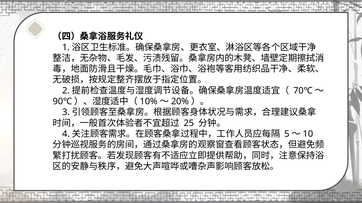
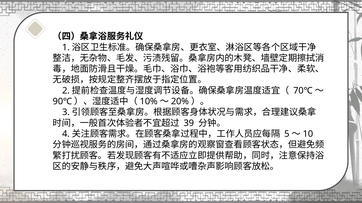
25: 25 -> 39 (189, 123)
